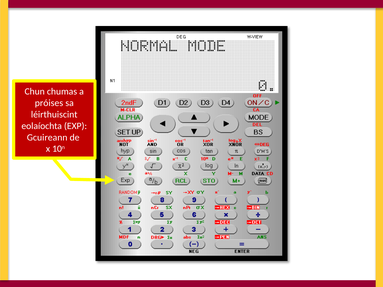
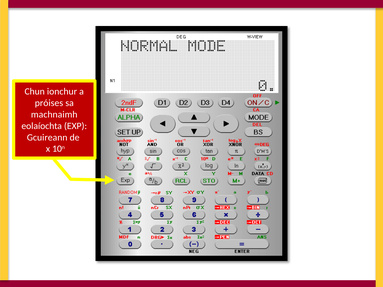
chumas: chumas -> ionchur (62, 92)
léirthuiscint: léirthuiscint -> machnaimh (54, 114)
